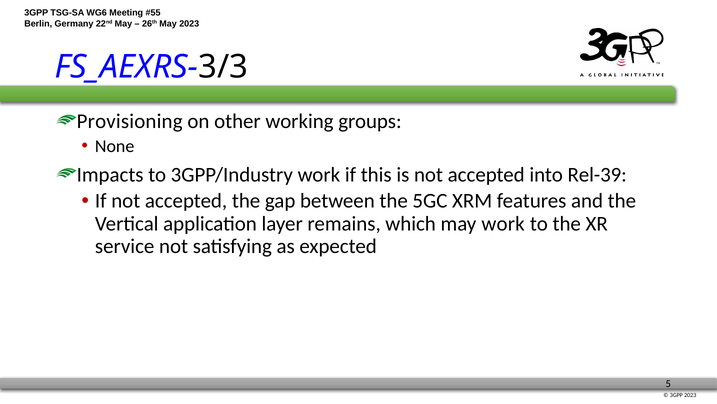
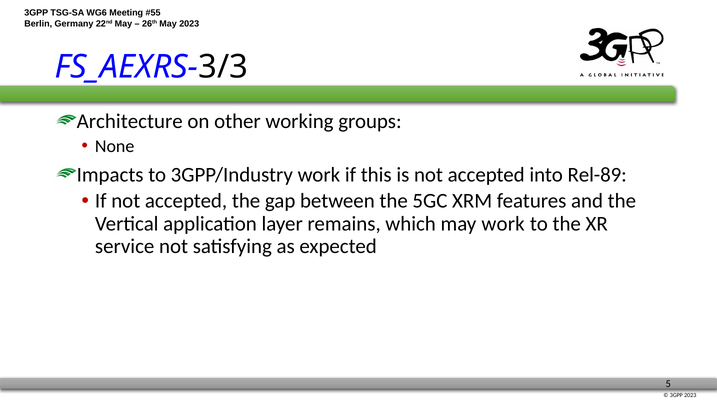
Provisioning: Provisioning -> Architecture (130, 121)
Rel-39: Rel-39 -> Rel-89 (597, 174)
